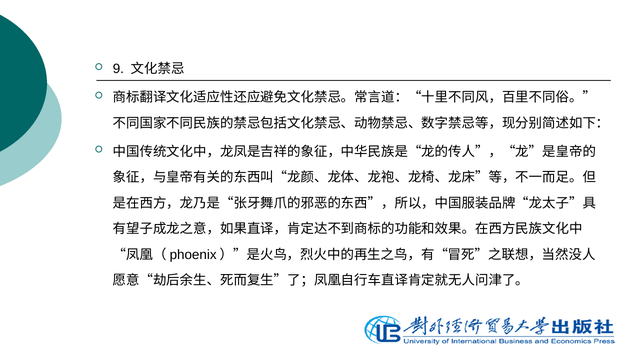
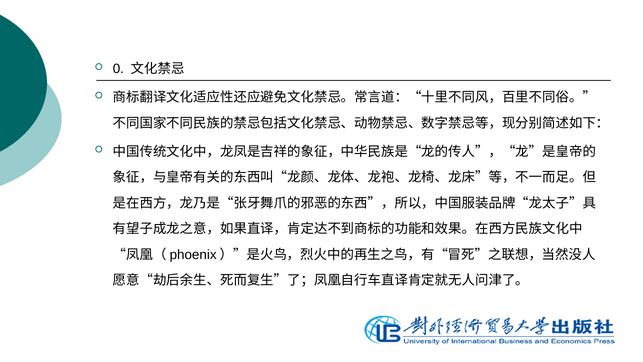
9: 9 -> 0 (118, 69)
